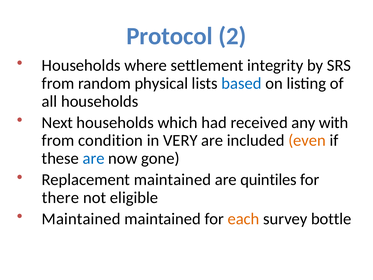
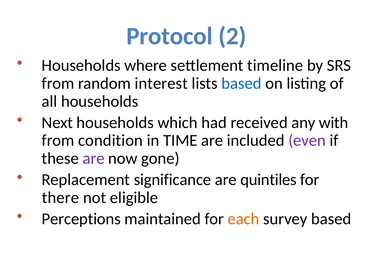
integrity: integrity -> timeline (275, 65)
physical: physical -> interest (161, 83)
VERY: VERY -> TIME (180, 140)
even colour: orange -> purple (307, 140)
are colour: blue -> purple (94, 158)
Replacement maintained: maintained -> significance (172, 180)
Maintained: Maintained -> Perceptions (81, 219)
survey bottle: bottle -> based (331, 219)
